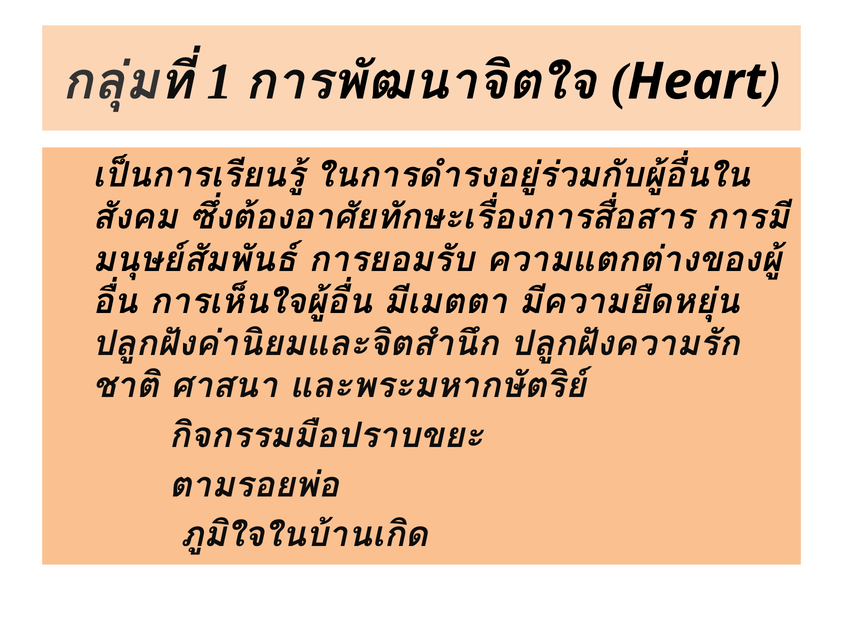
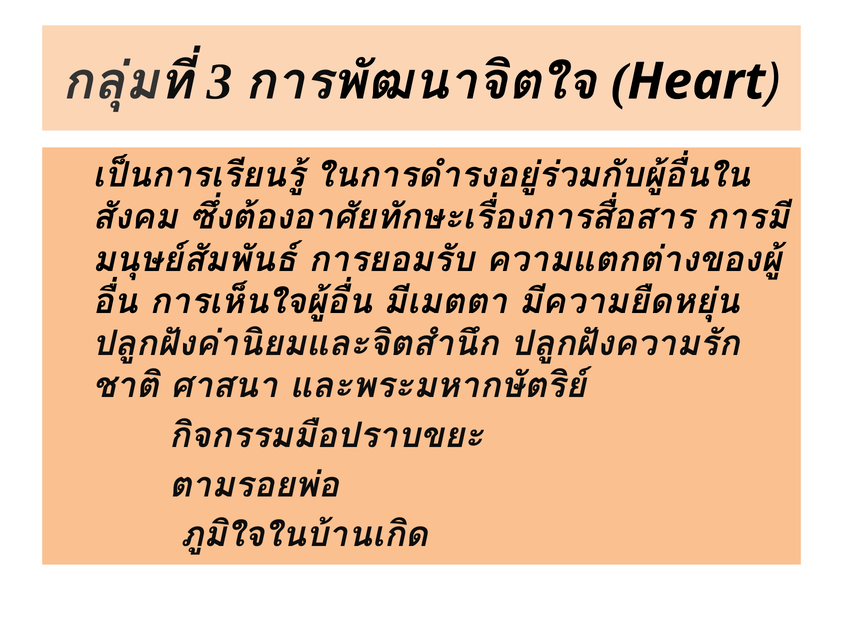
1: 1 -> 3 (219, 82)
